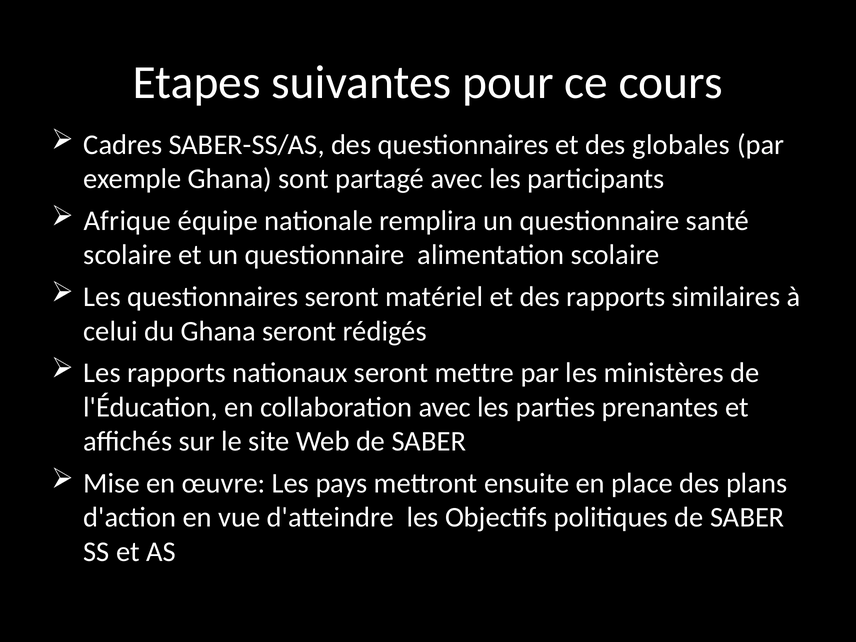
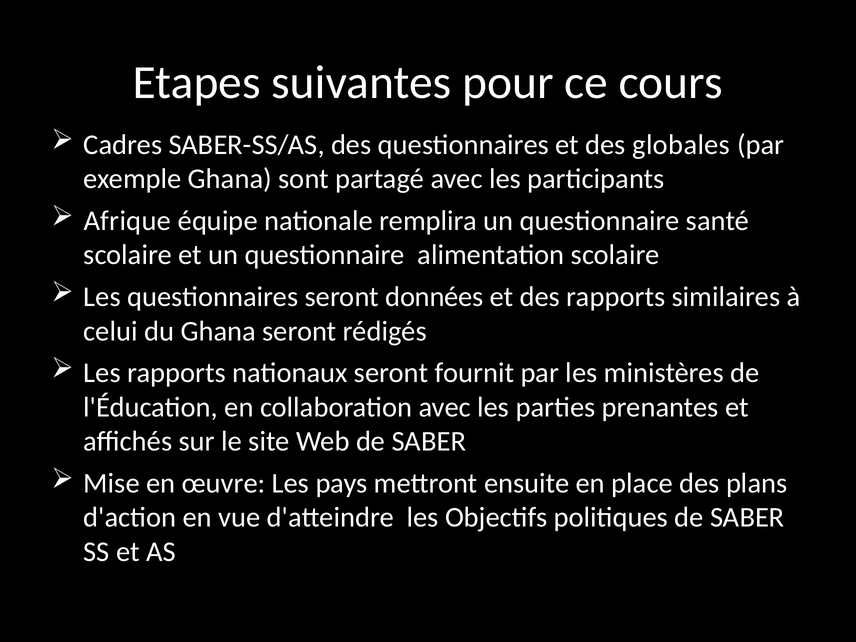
matériel: matériel -> données (434, 297)
mettre: mettre -> fournit (474, 373)
